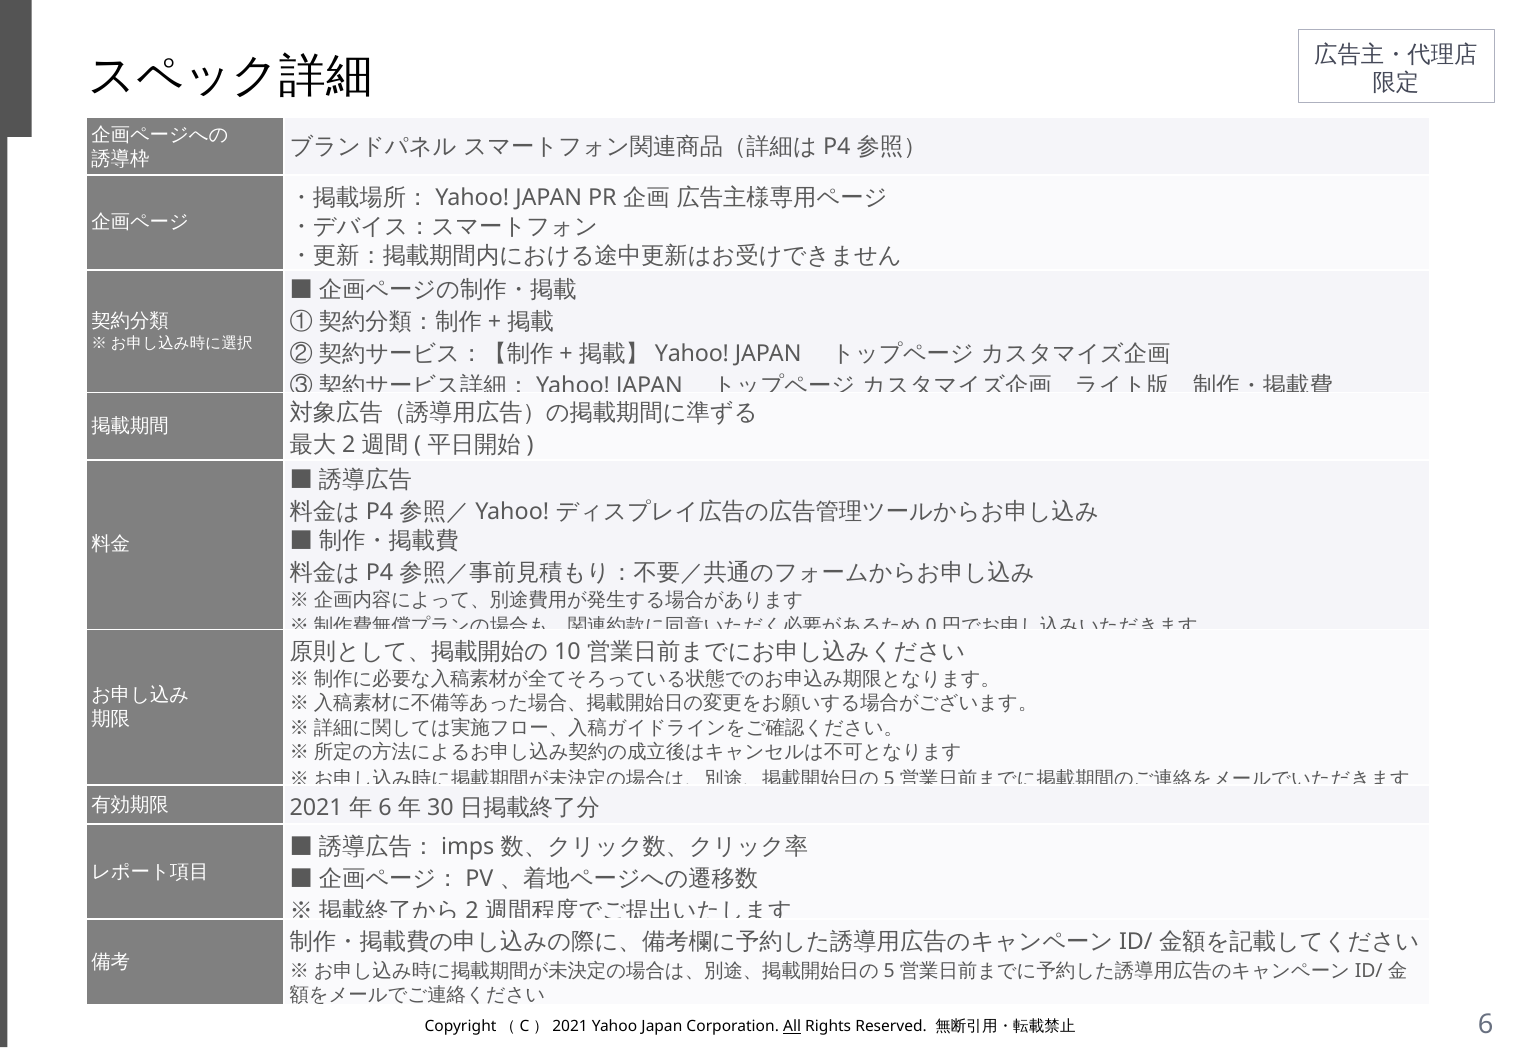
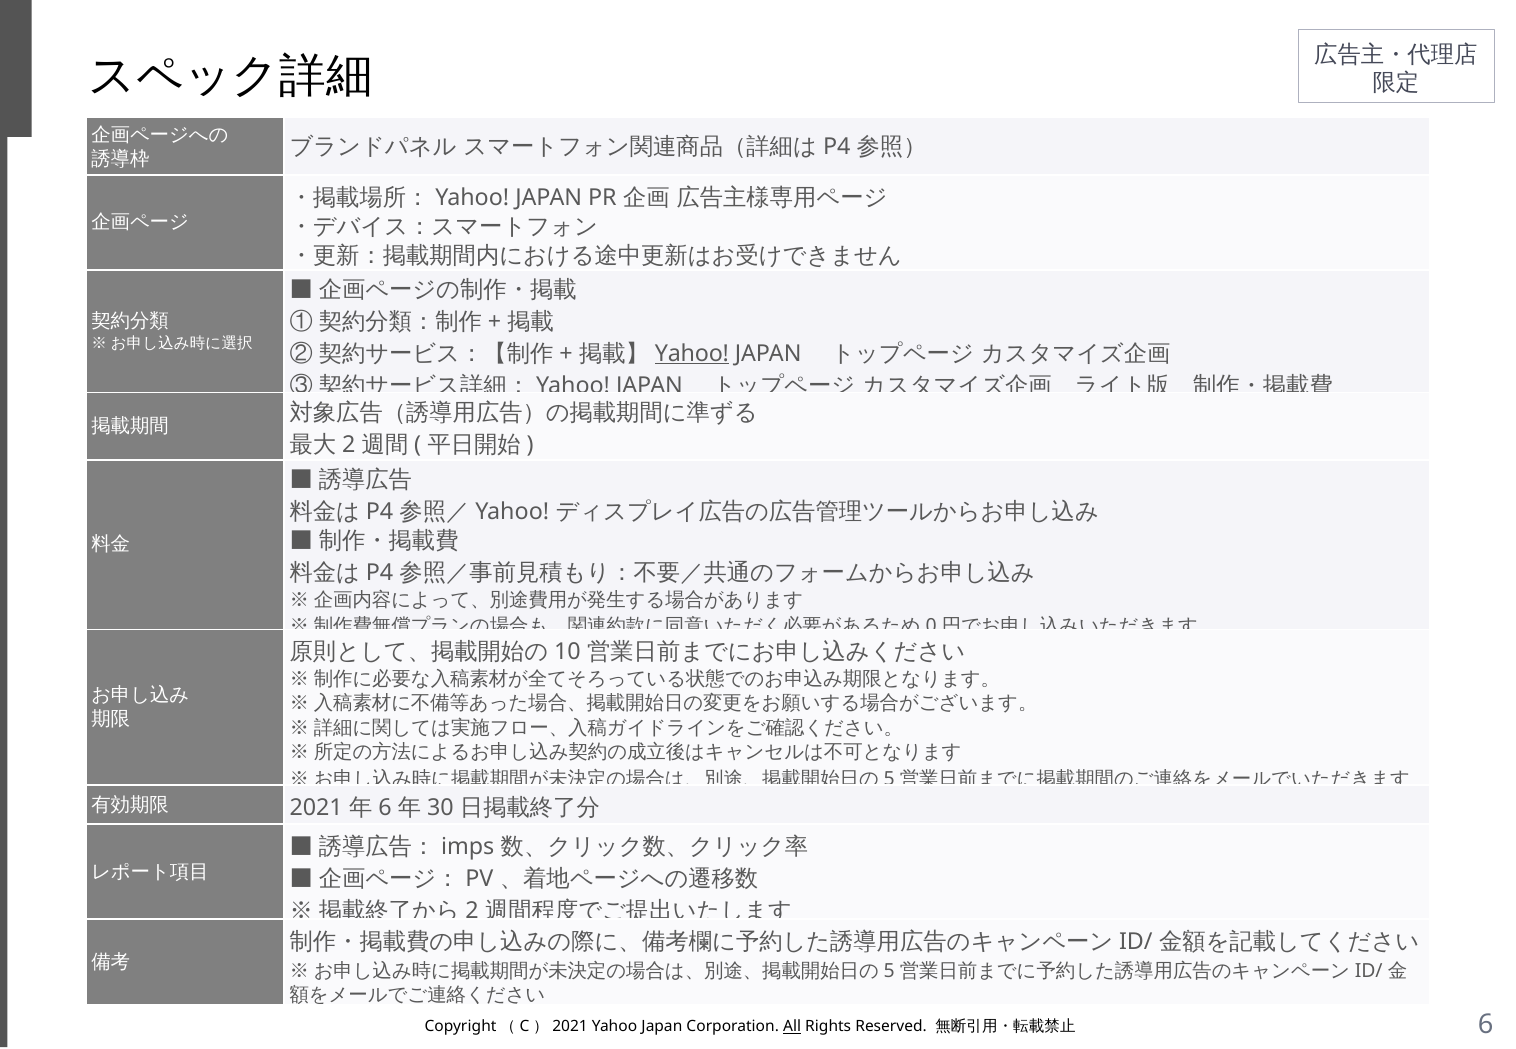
Yahoo underline: none -> present (692, 354)
